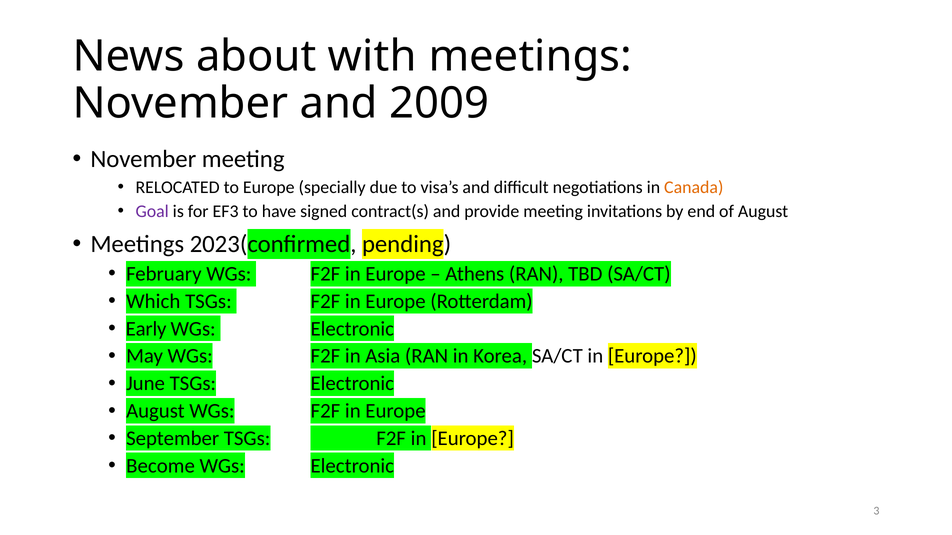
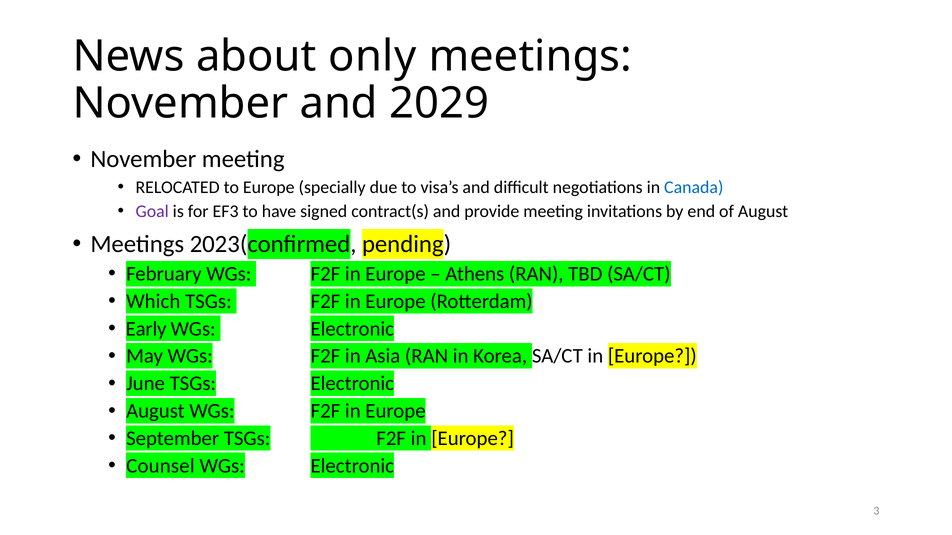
with: with -> only (372, 56)
2009: 2009 -> 2029 (439, 104)
Canada colour: orange -> blue (694, 187)
Become: Become -> Counsel (160, 466)
